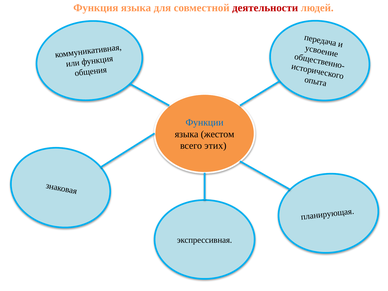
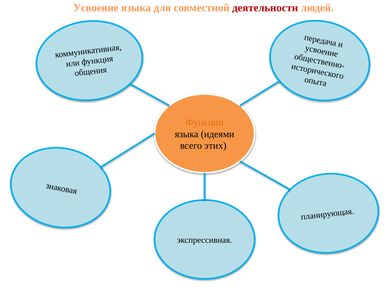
Функция: Функция -> Усвоение (96, 8)
Функции colour: blue -> orange (205, 122)
жестом: жестом -> идеями (218, 134)
